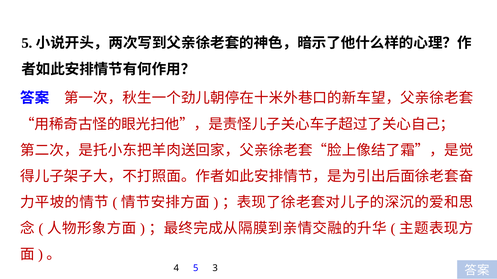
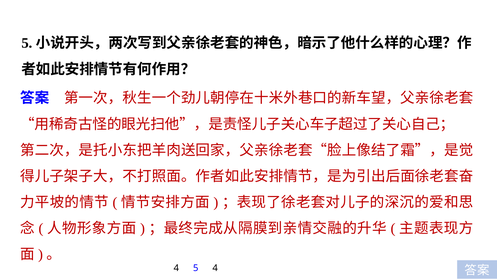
5 3: 3 -> 4 (215, 269)
